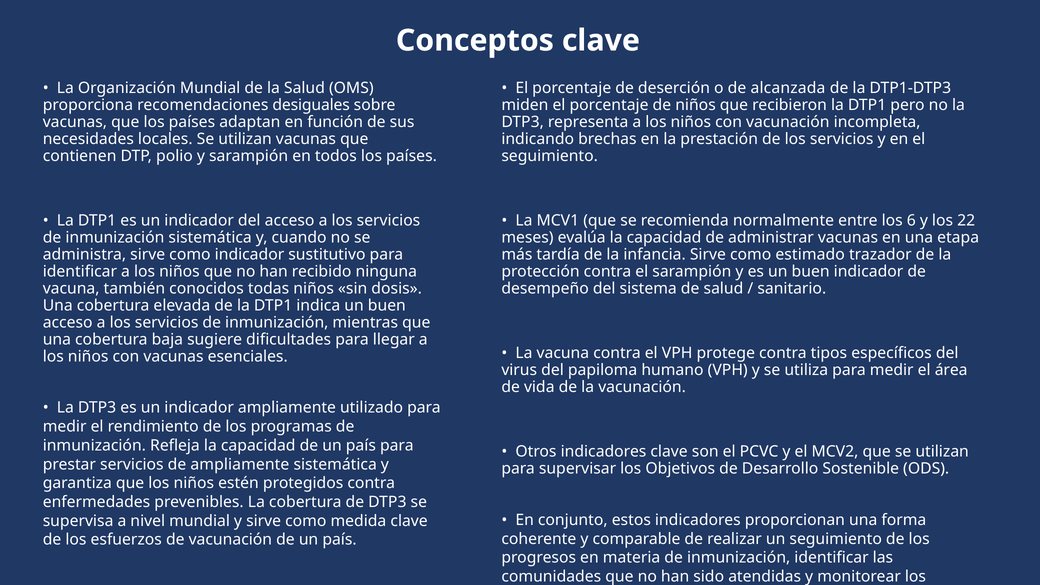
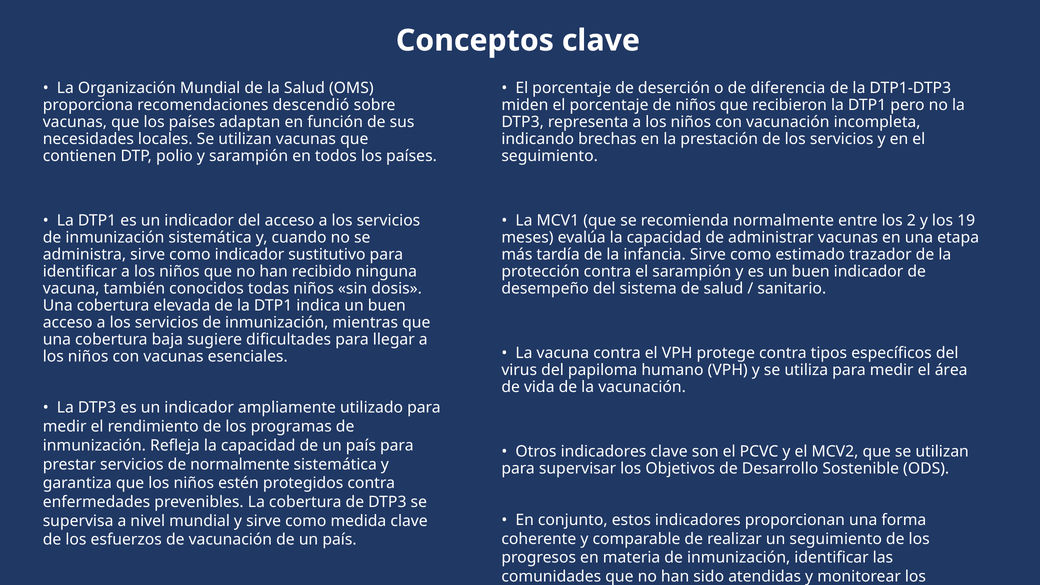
alcanzada: alcanzada -> diferencia (788, 88)
desiguales: desiguales -> descendió (311, 105)
6: 6 -> 2 (911, 220)
22: 22 -> 19 (966, 220)
de ampliamente: ampliamente -> normalmente (240, 464)
